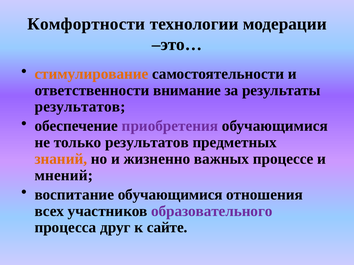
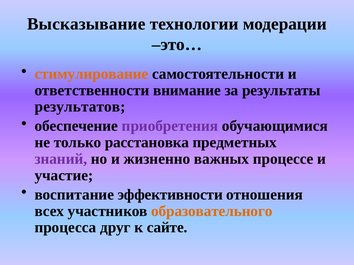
Комфортности: Комфортности -> Высказывание (86, 24)
только результатов: результатов -> расстановка (147, 143)
знаний colour: orange -> purple (61, 159)
мнений: мнений -> участие (64, 176)
воспитание обучающимися: обучающимися -> эффективности (170, 195)
образовательного colour: purple -> orange (212, 211)
